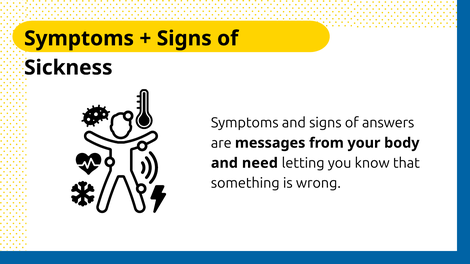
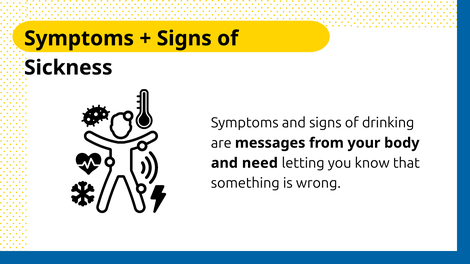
answers: answers -> drinking (388, 123)
